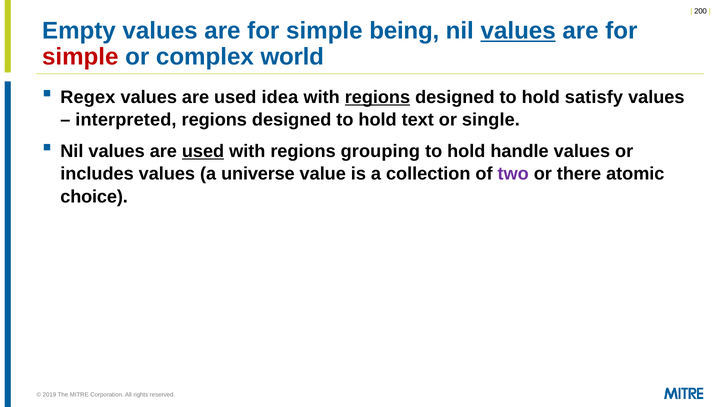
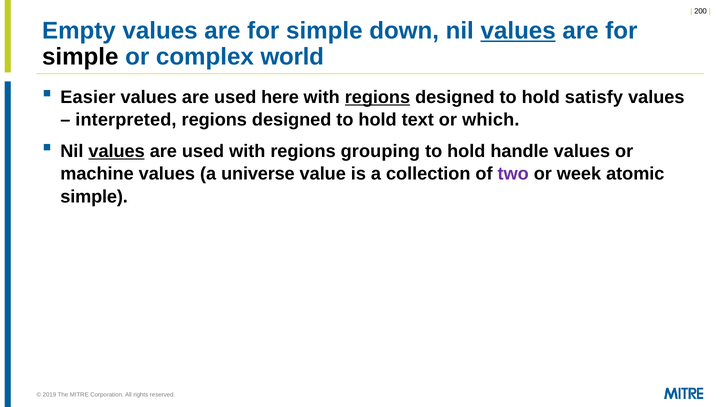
being: being -> down (404, 31)
simple colour: red -> black (80, 57)
Regex: Regex -> Easier (88, 97)
idea: idea -> here (280, 97)
single: single -> which (491, 120)
values underline: none -> present (117, 151)
used underline: present -> none (203, 151)
includes: includes -> machine (97, 174)
there: there -> week (579, 174)
choice: choice -> simple (94, 197)
